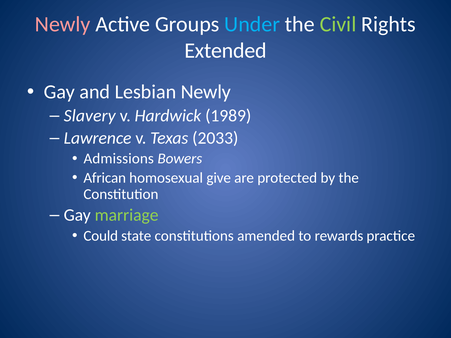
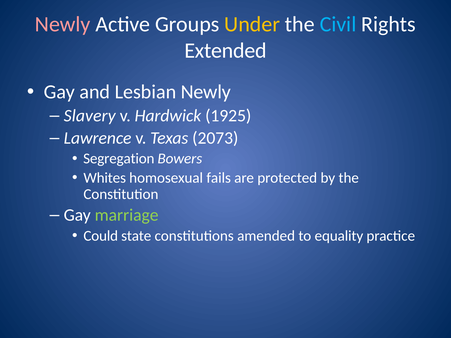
Under colour: light blue -> yellow (252, 24)
Civil colour: light green -> light blue (338, 24)
1989: 1989 -> 1925 (228, 116)
2033: 2033 -> 2073 (215, 138)
Admissions: Admissions -> Segregation (119, 159)
African: African -> Whites (105, 178)
give: give -> fails (219, 178)
rewards: rewards -> equality (339, 236)
